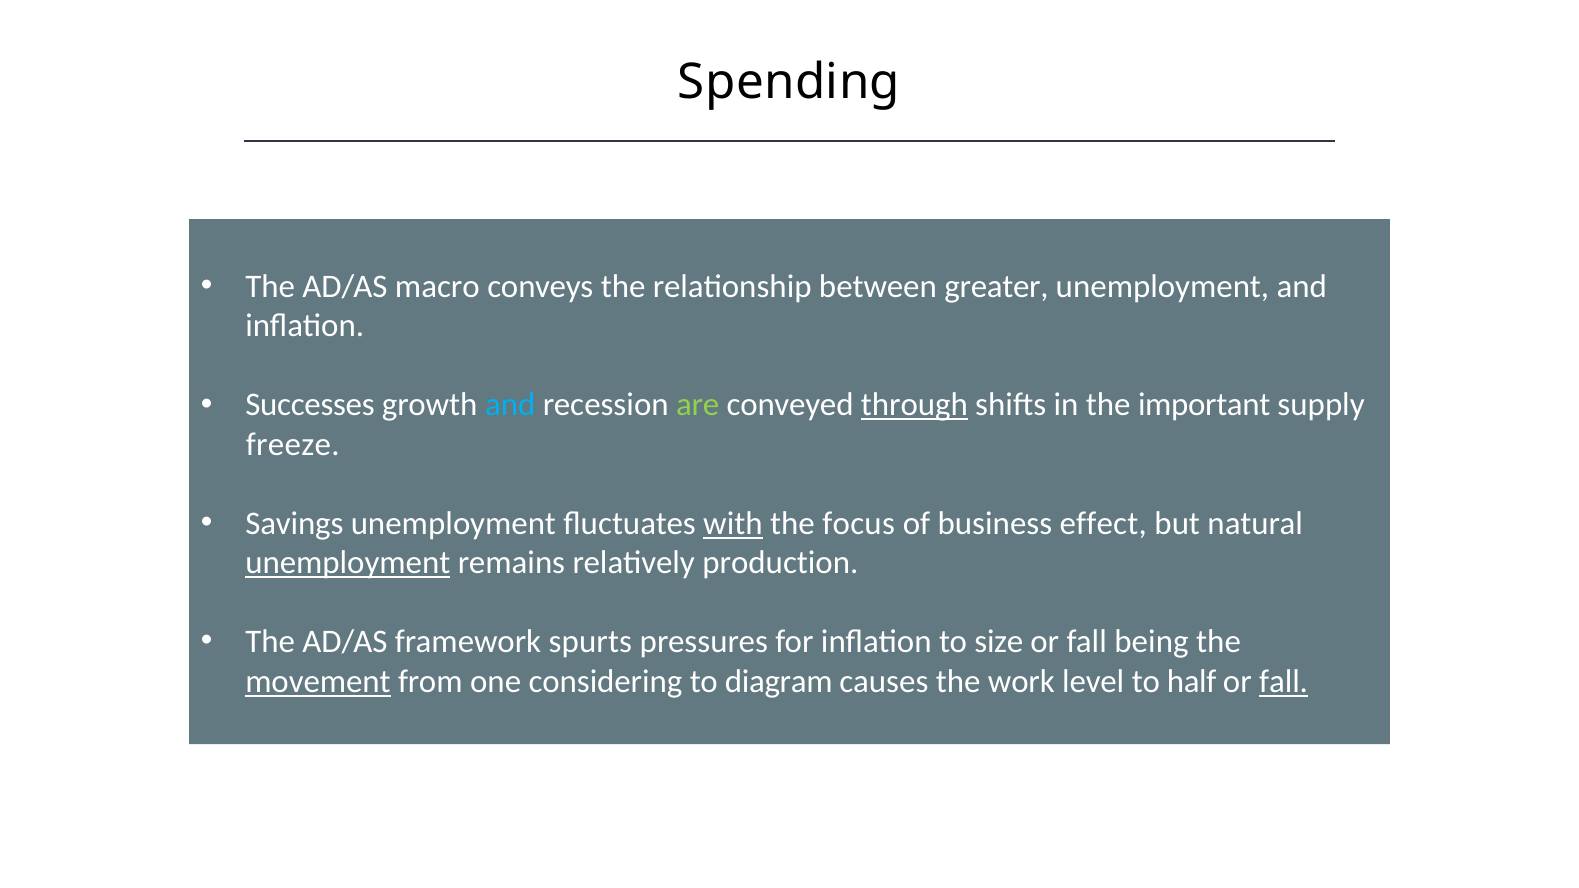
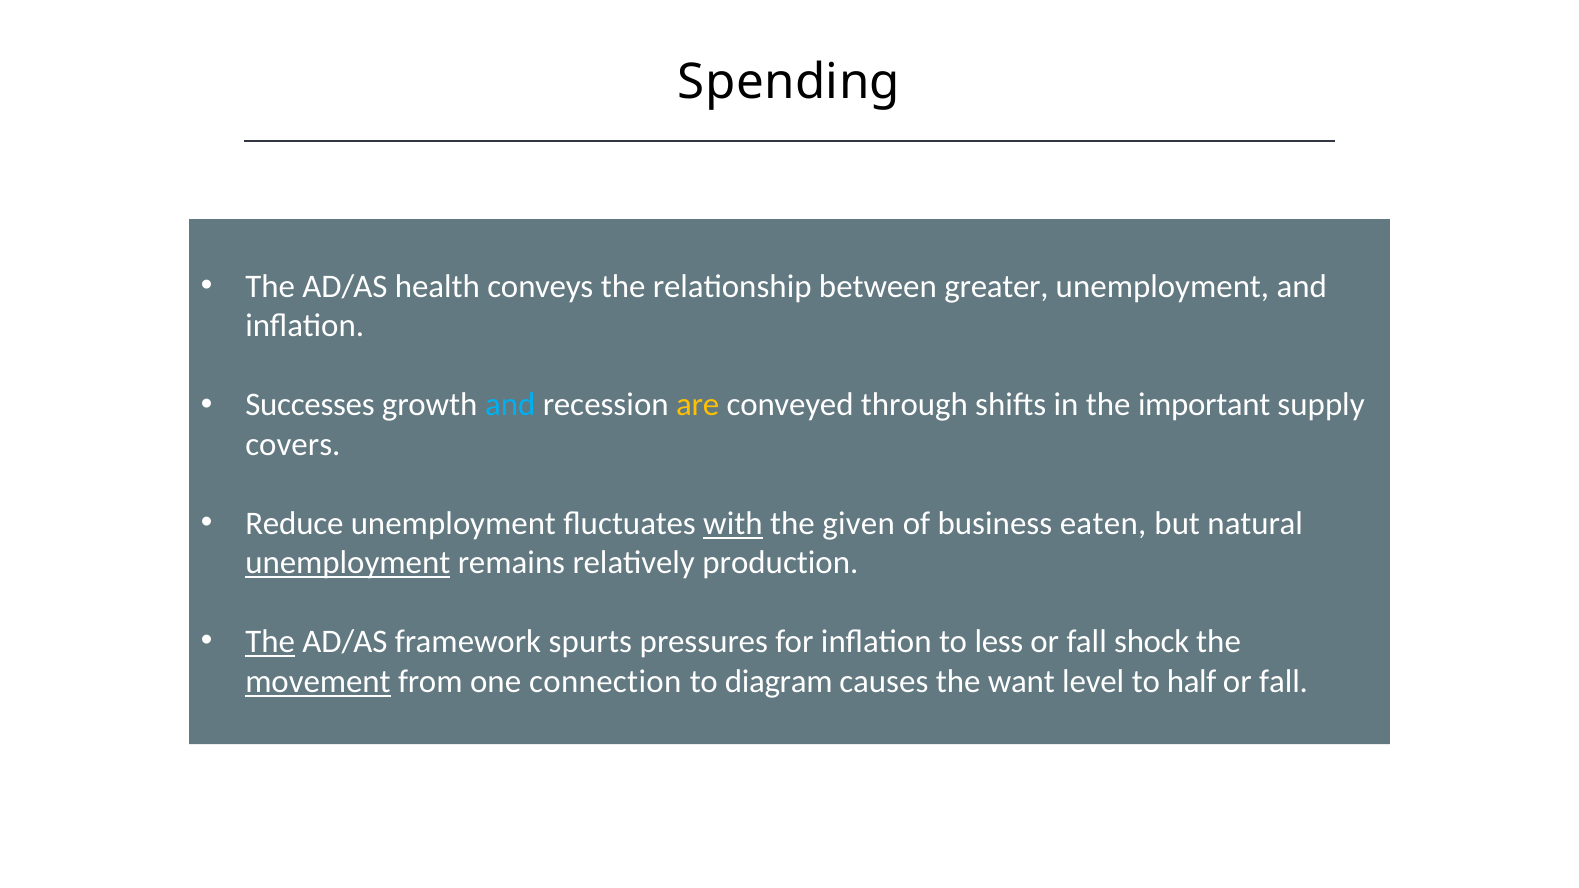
macro: macro -> health (437, 287)
are colour: light green -> yellow (698, 405)
through underline: present -> none (914, 405)
freeze: freeze -> covers (293, 445)
Savings: Savings -> Reduce (294, 524)
focus: focus -> given (859, 524)
effect: effect -> eaten (1103, 524)
The underline: none -> present (270, 642)
size: size -> less (999, 642)
being: being -> shock (1152, 642)
considering: considering -> connection (605, 682)
work: work -> want (1021, 682)
fall underline: present -> none (1284, 682)
